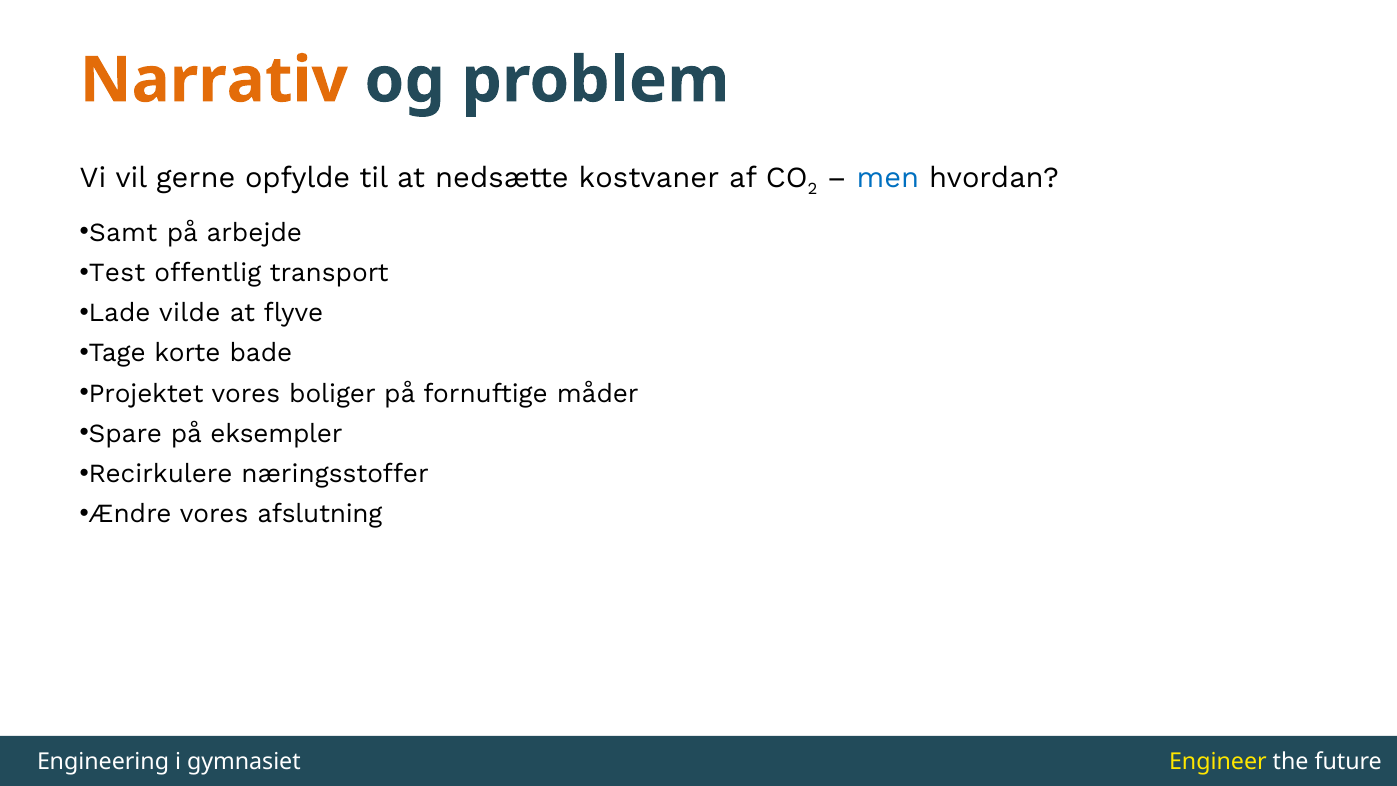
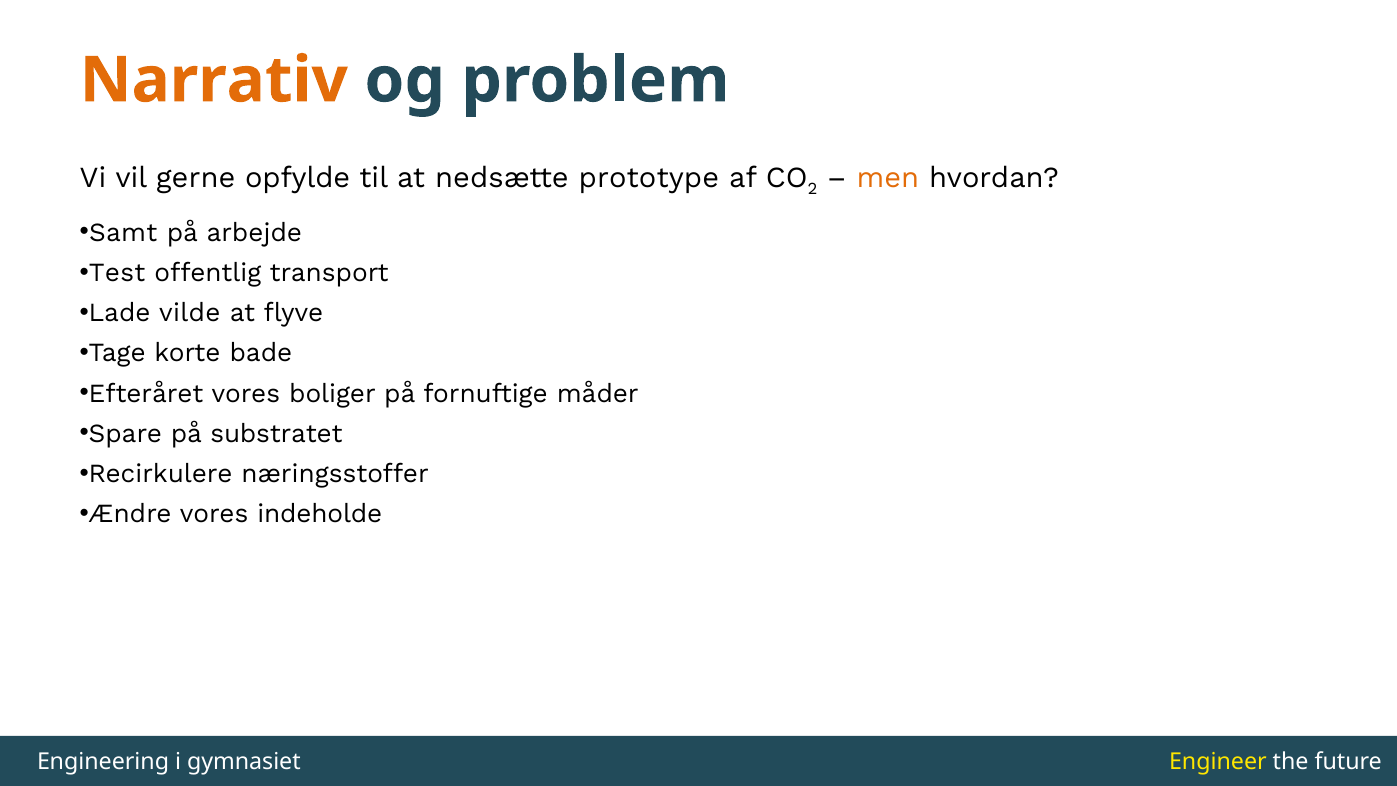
kostvaner: kostvaner -> prototype (649, 177)
men colour: blue -> orange (888, 177)
Projektet: Projektet -> Efteråret (146, 393)
eksempler: eksempler -> substratet (276, 433)
afslutning: afslutning -> indeholde (320, 514)
